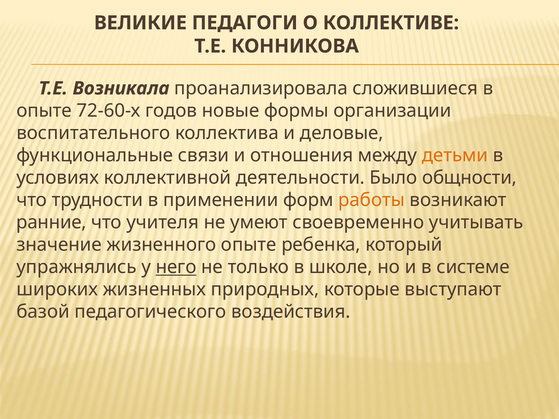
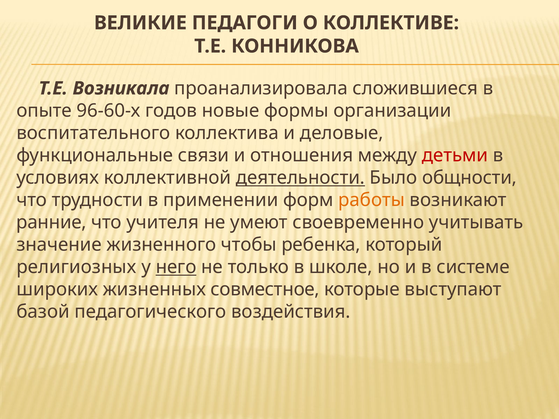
72-60-х: 72-60-х -> 96-60-х (109, 111)
детьми colour: orange -> red (455, 155)
деятельности underline: none -> present (300, 178)
жизненного опыте: опыте -> чтобы (249, 245)
упражнялись: упражнялись -> религиозных (76, 267)
природных: природных -> совместное (265, 290)
